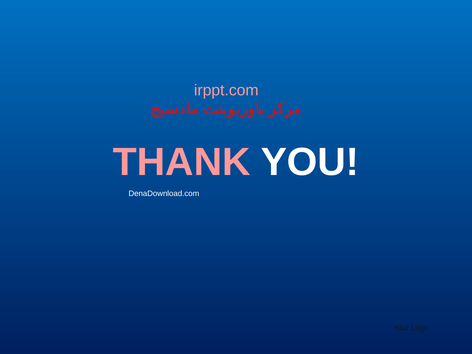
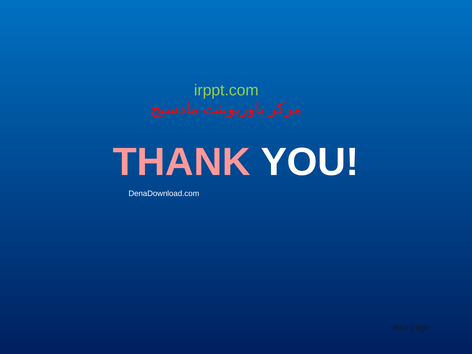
irppt.com colour: pink -> light green (226, 90)
